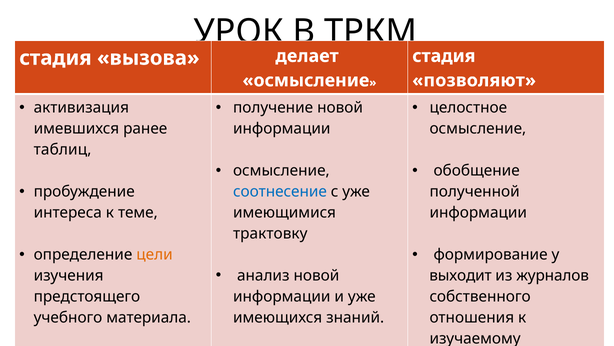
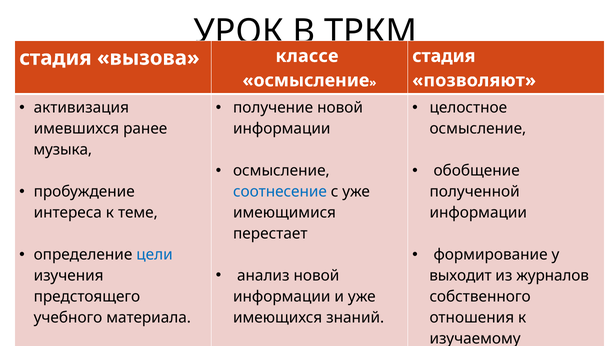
делает: делает -> классе (307, 56)
таблиц: таблиц -> музыка (63, 149)
трактовку: трактовку -> перестает (270, 233)
цели colour: orange -> blue (155, 254)
